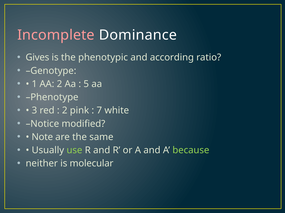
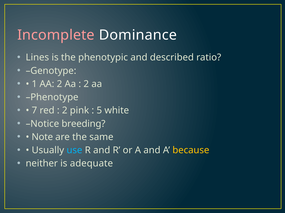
Gives: Gives -> Lines (37, 58)
according: according -> described (172, 58)
5: 5 -> 2 (86, 84)
3: 3 -> 7 (34, 111)
7: 7 -> 5 (99, 111)
modified: modified -> breeding (83, 124)
use colour: light green -> light blue (74, 151)
because colour: light green -> yellow (191, 151)
molecular: molecular -> adequate (91, 164)
